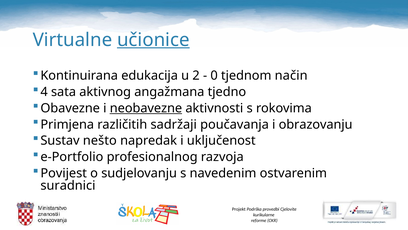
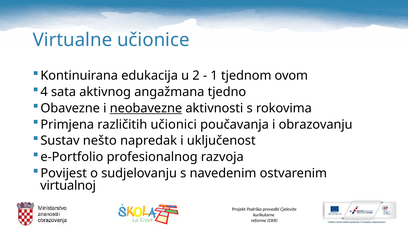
učionice underline: present -> none (153, 40)
0: 0 -> 1 (214, 76)
način: način -> ovom (291, 76)
sadržaji: sadržaji -> učionici (174, 124)
suradnici: suradnici -> virtualnoj (68, 185)
